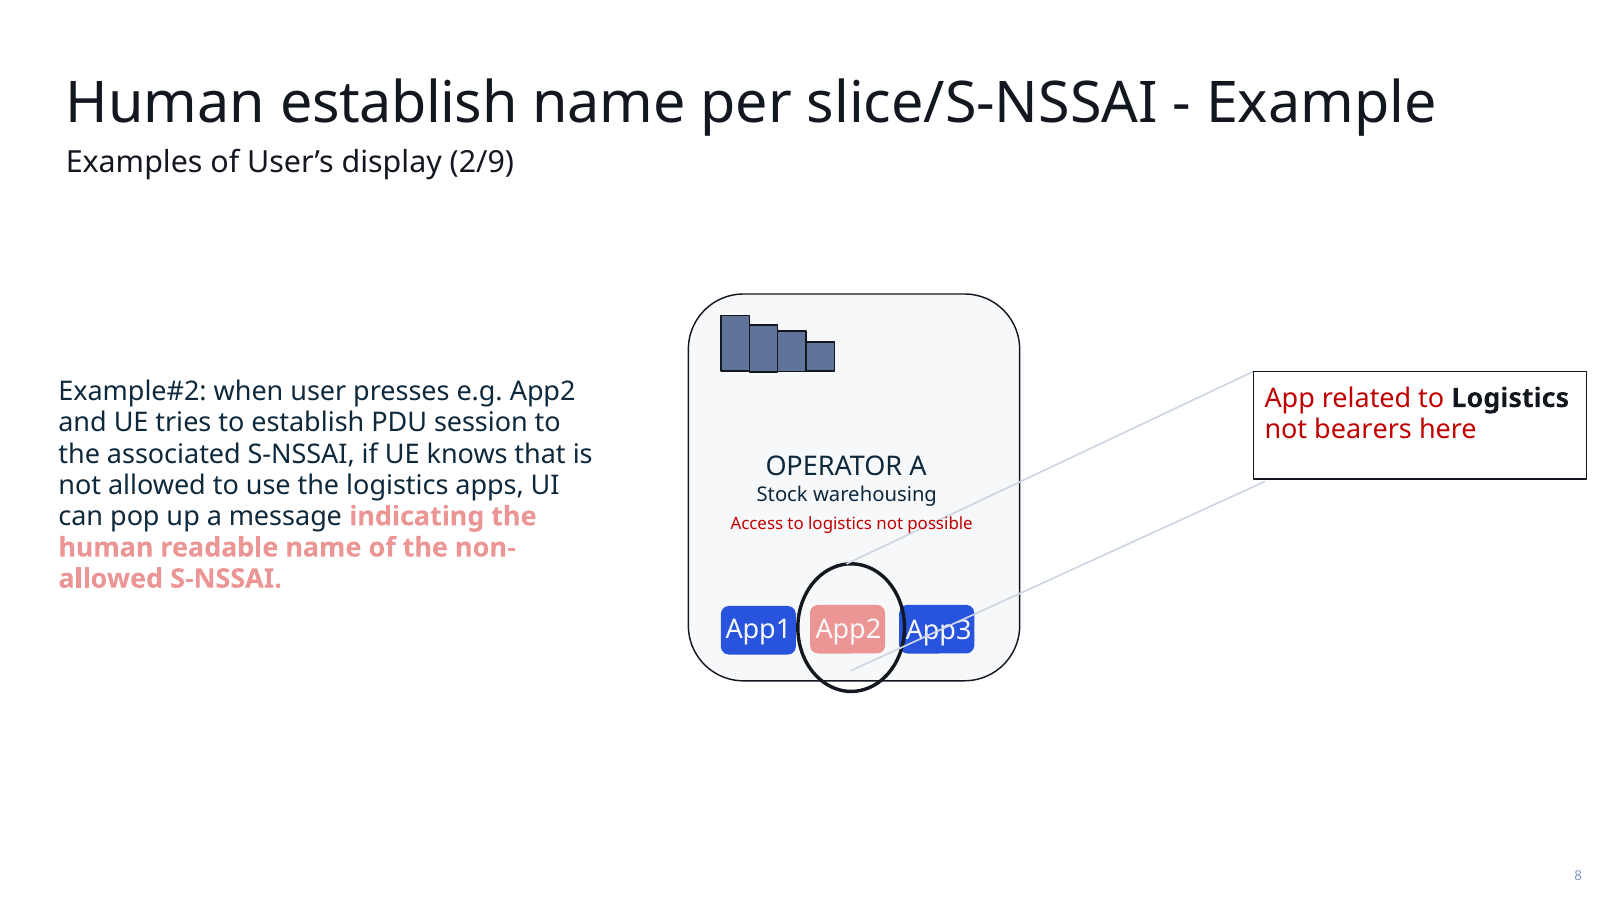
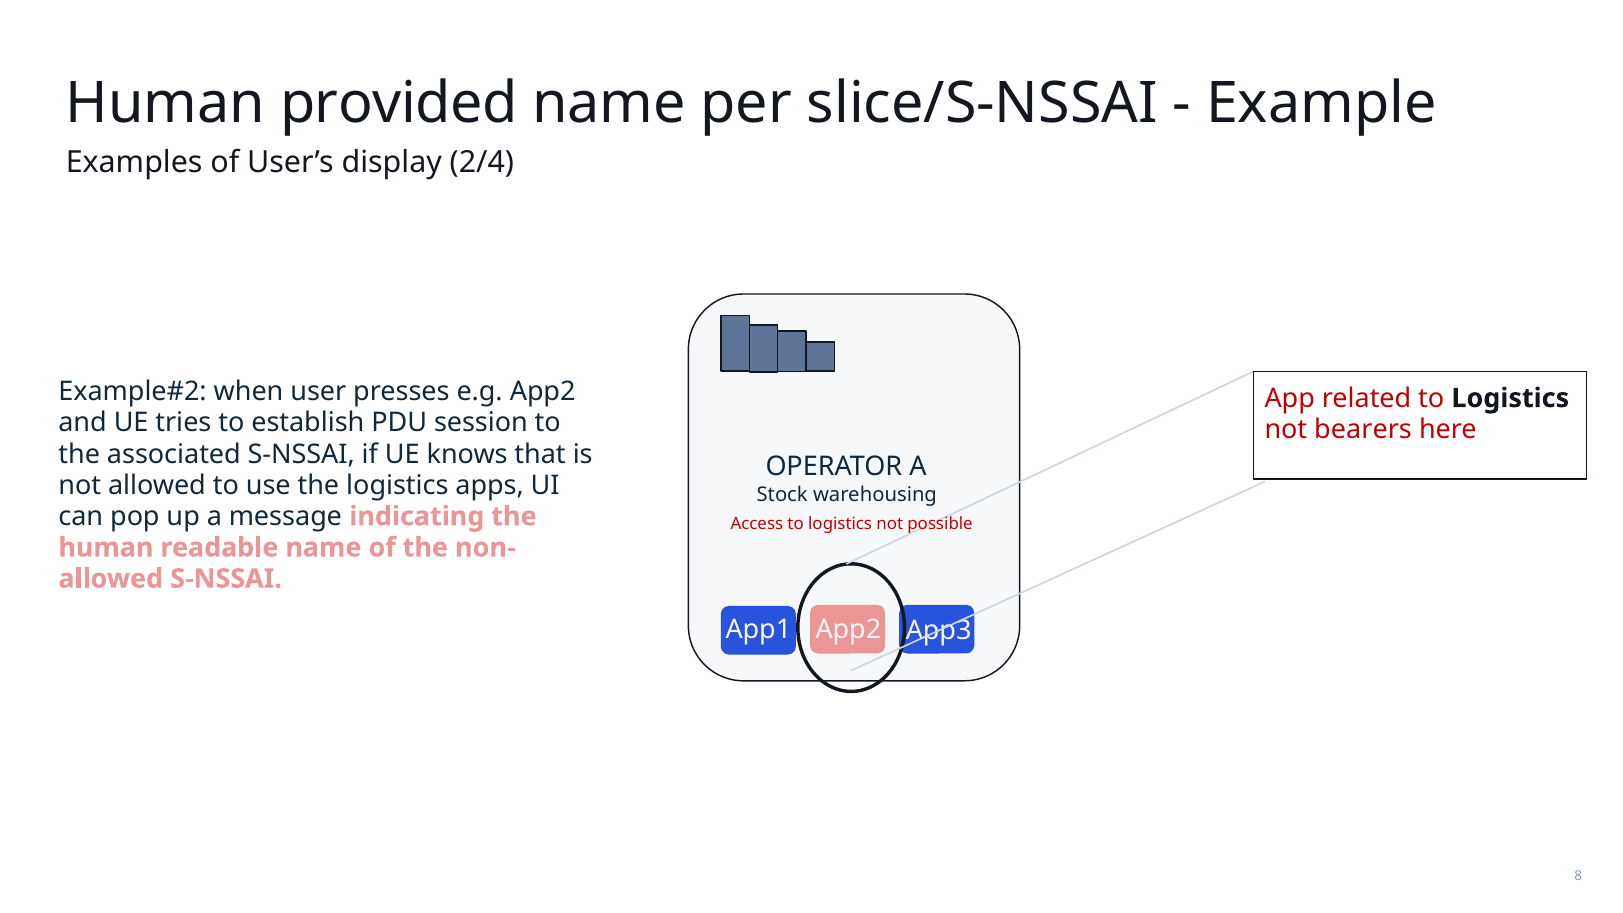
Human establish: establish -> provided (399, 103)
2/9: 2/9 -> 2/4 (482, 163)
